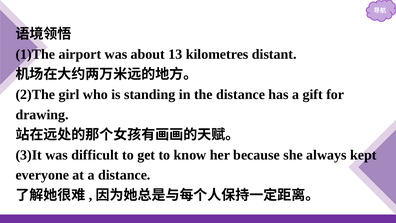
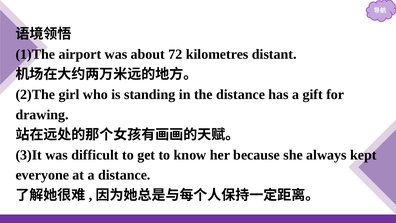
13: 13 -> 72 (175, 54)
